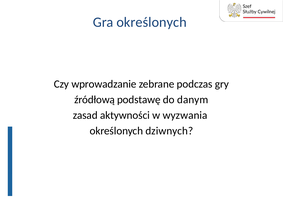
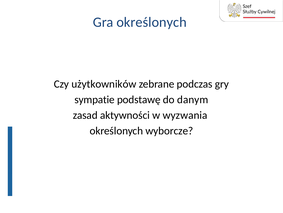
wprowadzanie: wprowadzanie -> użytkowników (104, 84)
źródłową: źródłową -> sympatie (95, 99)
dziwnych: dziwnych -> wyborcze (169, 130)
